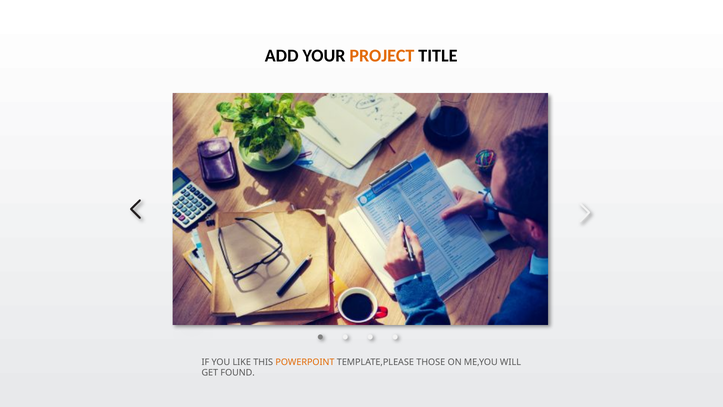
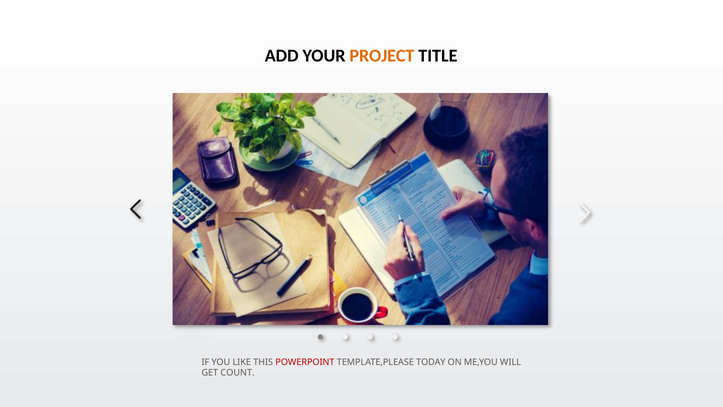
POWERPOINT colour: orange -> red (305, 362)
THOSE: THOSE -> TODAY (431, 362)
FOUND: FOUND -> COUNT (238, 373)
